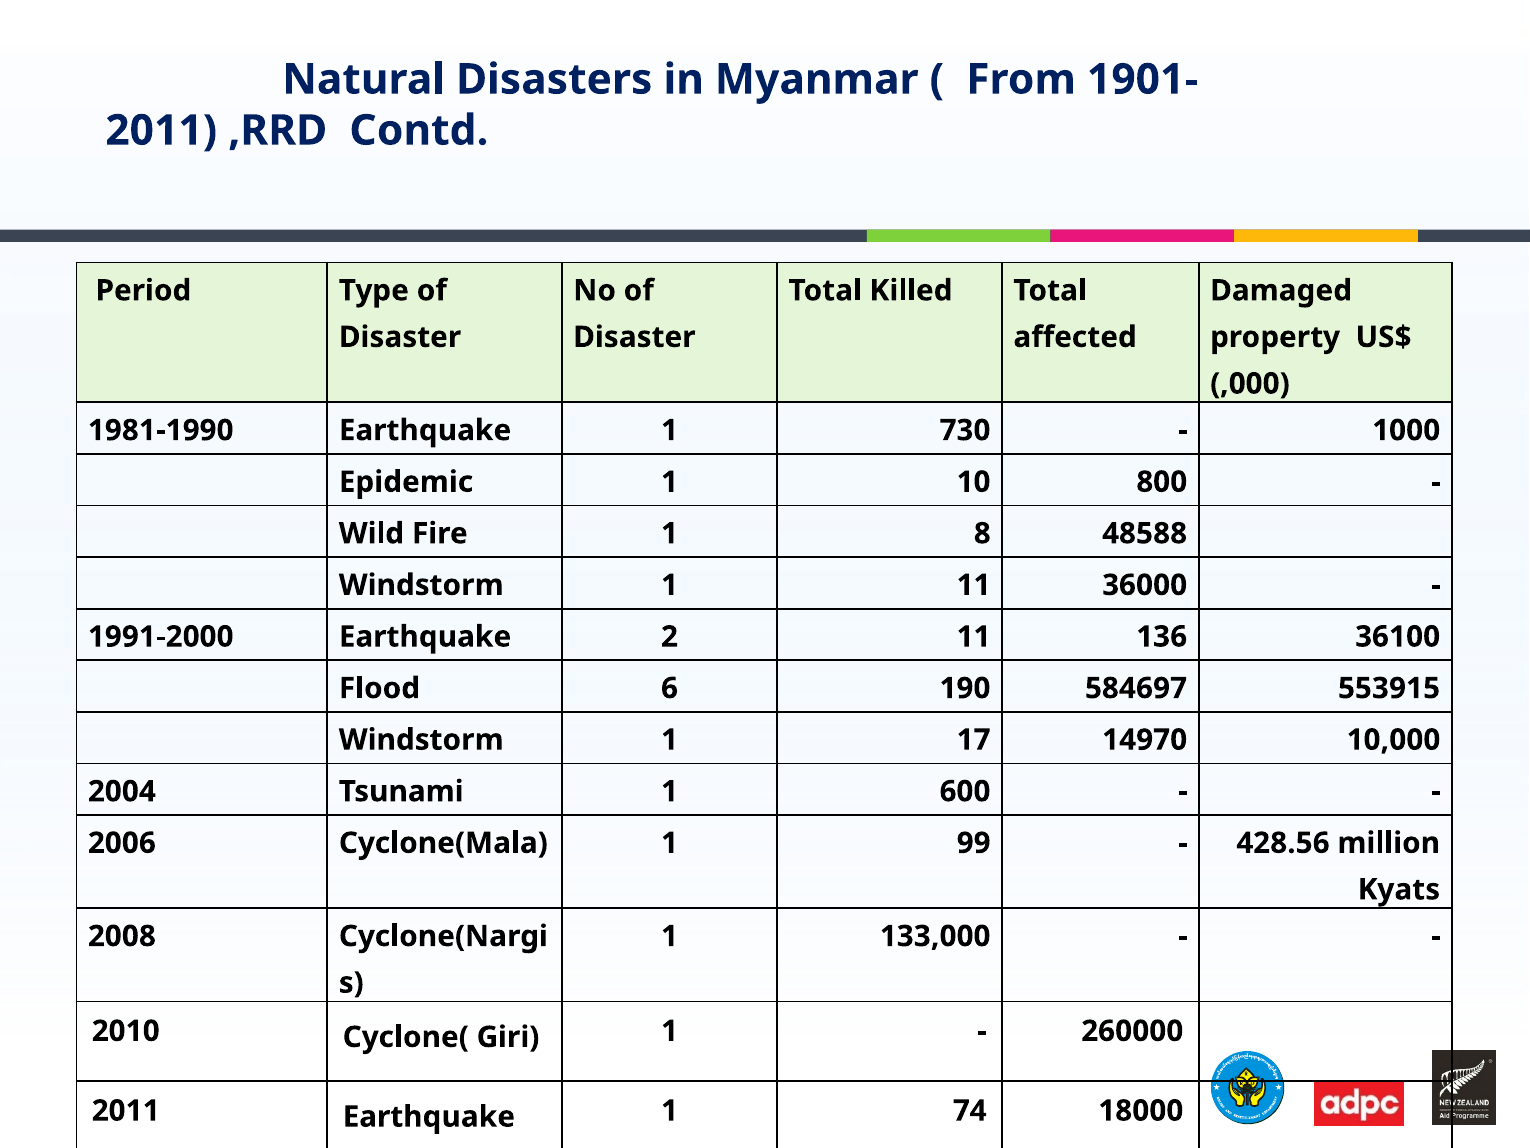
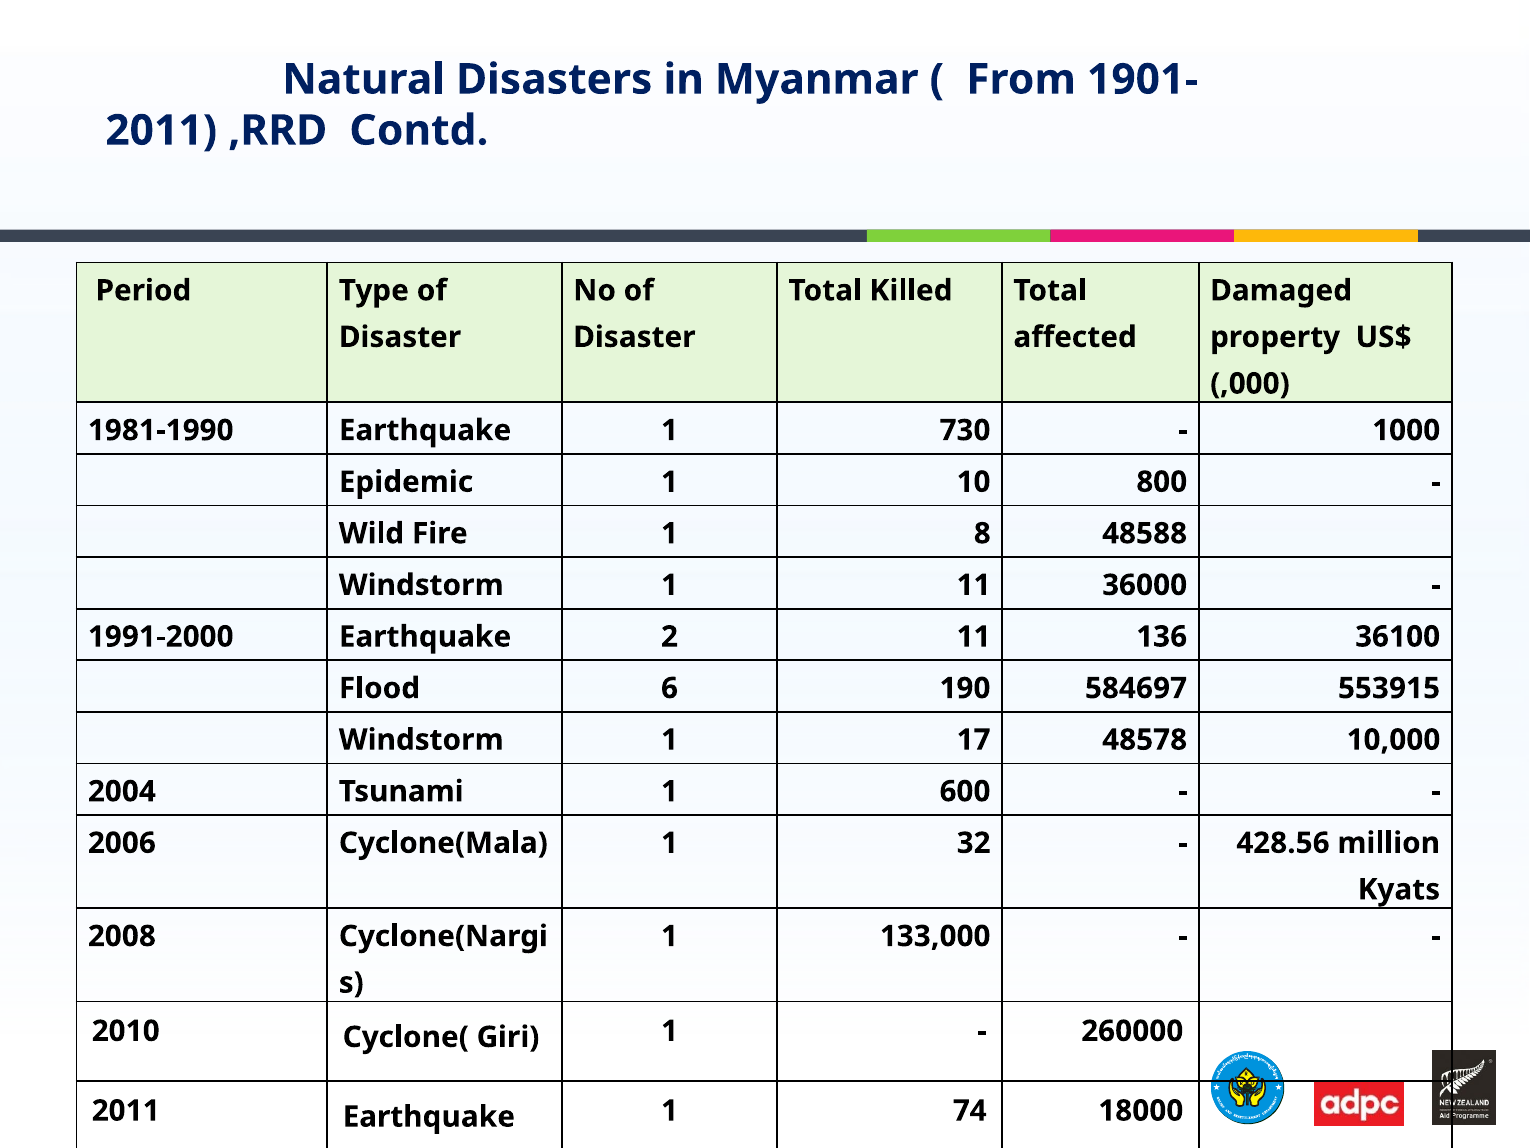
14970: 14970 -> 48578 (1145, 740)
99: 99 -> 32 (974, 843)
